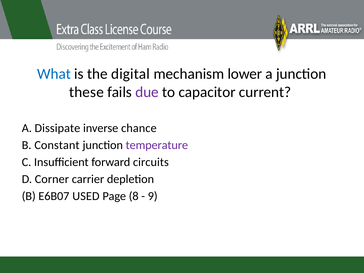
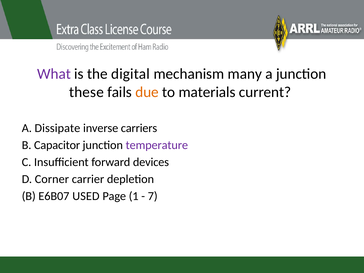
What colour: blue -> purple (54, 74)
lower: lower -> many (245, 74)
due colour: purple -> orange (147, 92)
capacitor: capacitor -> materials (207, 92)
chance: chance -> carriers (139, 128)
Constant: Constant -> Capacitor (57, 145)
circuits: circuits -> devices (151, 162)
8: 8 -> 1 (134, 196)
9: 9 -> 7 (153, 196)
